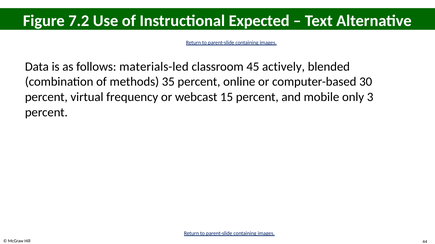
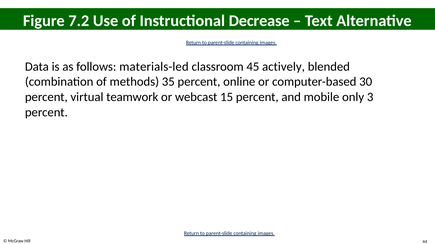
Expected: Expected -> Decrease (259, 21)
frequency: frequency -> teamwork (132, 97)
